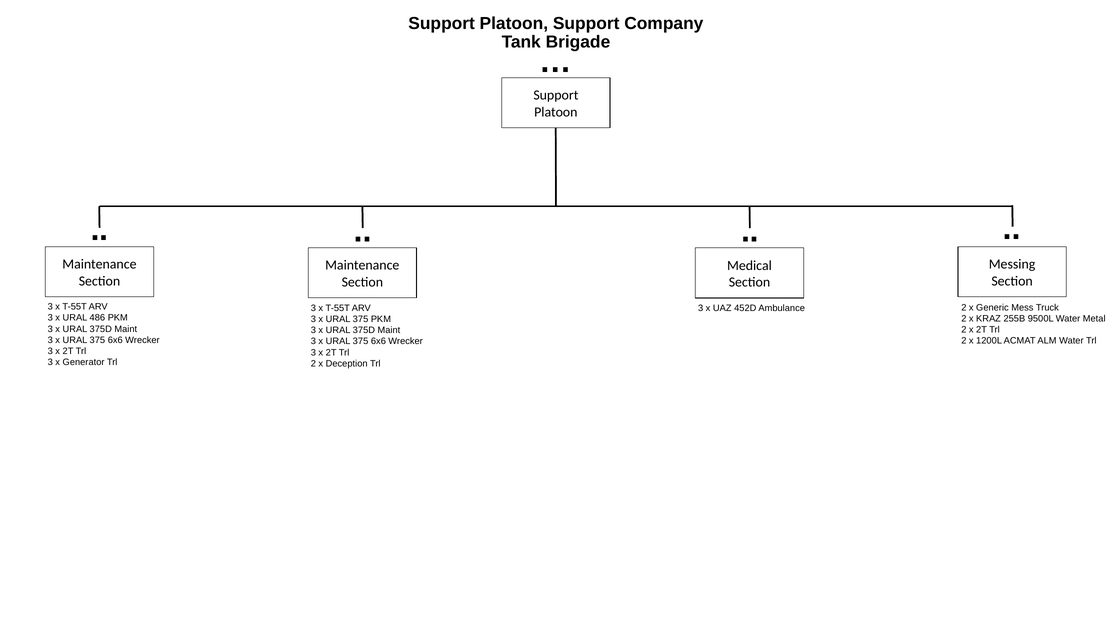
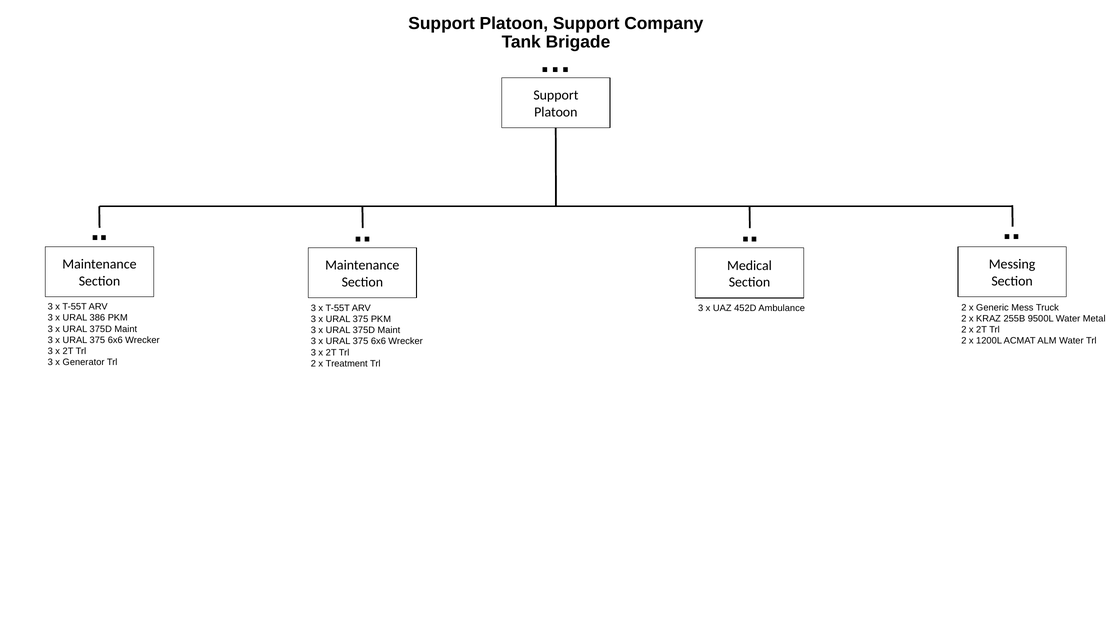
486: 486 -> 386 (97, 318)
Deception: Deception -> Treatment (347, 363)
